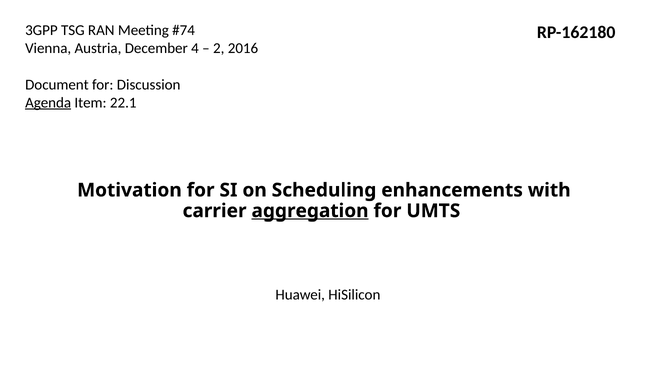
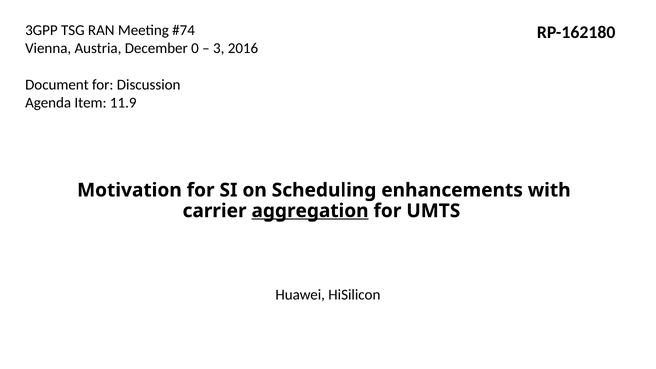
4: 4 -> 0 (195, 48)
2: 2 -> 3 (219, 48)
Agenda underline: present -> none (48, 103)
22.1: 22.1 -> 11.9 (123, 103)
